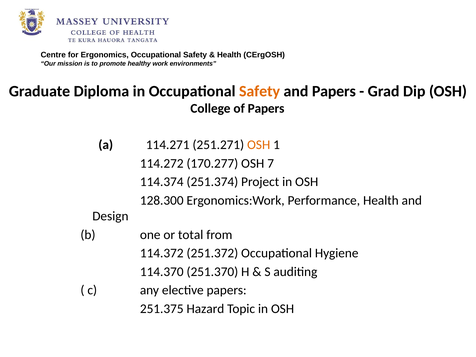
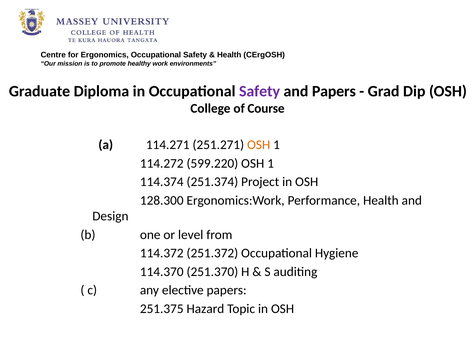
Safety colour: orange -> purple (260, 91)
of Papers: Papers -> Course (266, 109)
170.277: 170.277 -> 599.220 (212, 163)
7: 7 -> 1 (271, 163)
total: total -> level (191, 235)
